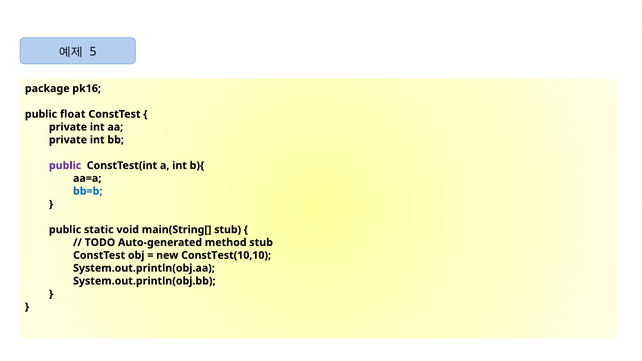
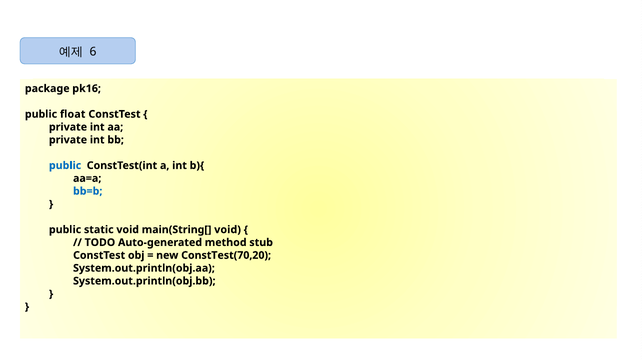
5: 5 -> 6 (93, 52)
public colour: purple -> blue (65, 166)
main(String[ stub: stub -> void (228, 230)
ConstTest(10,10: ConstTest(10,10 -> ConstTest(70,20 (226, 255)
